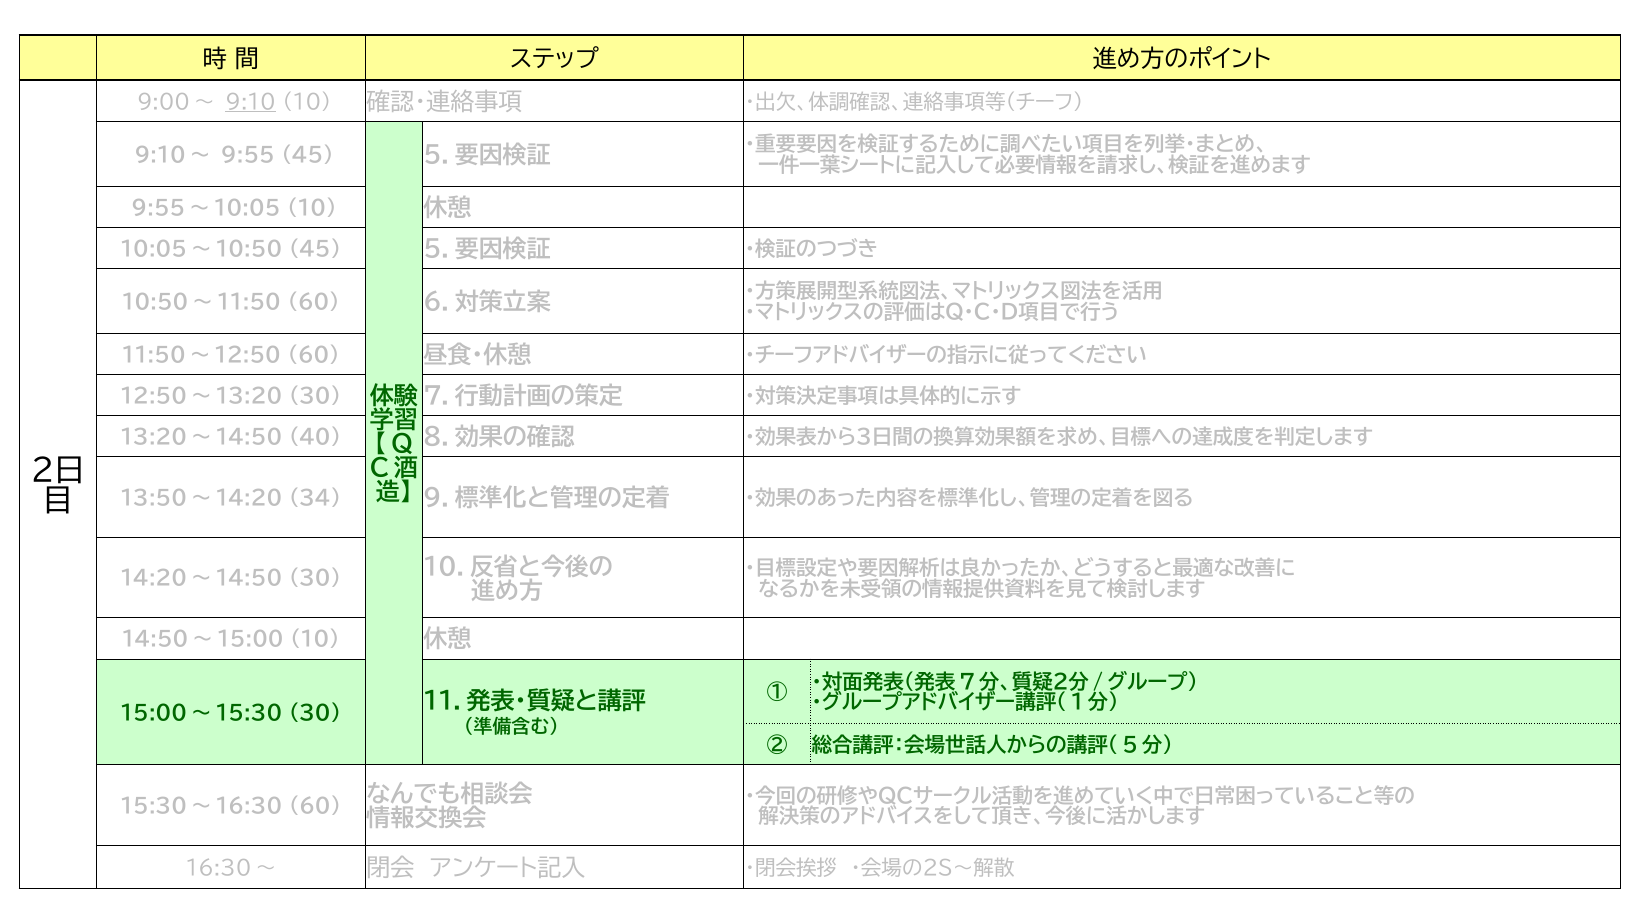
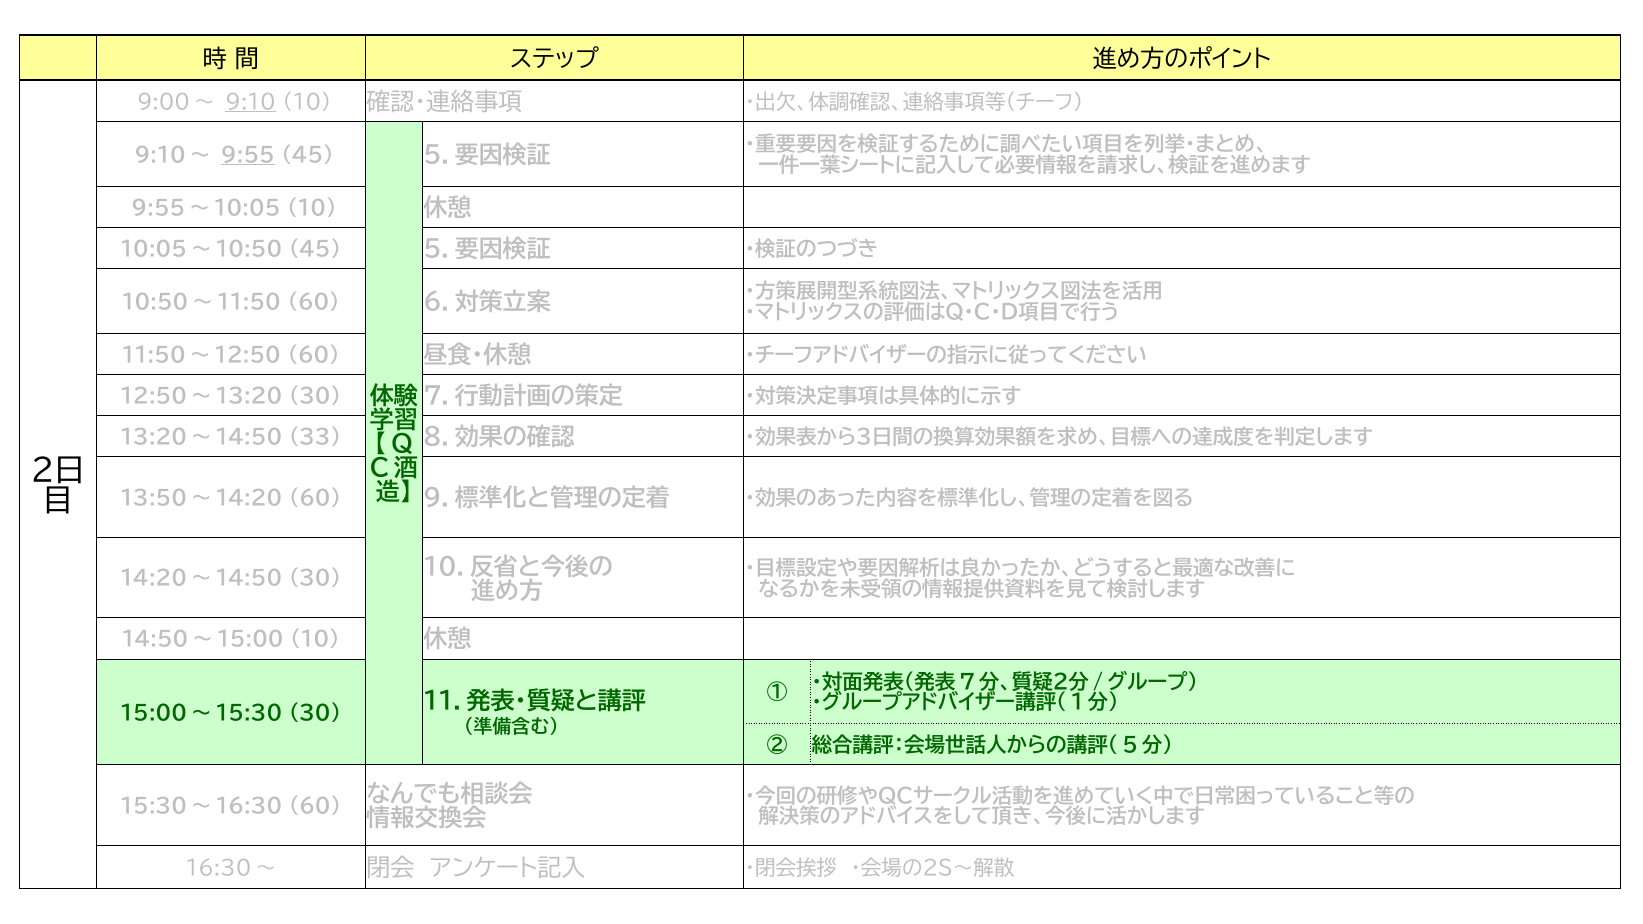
9:55 underline: none -> present (248, 155)
40: 40 -> 33 (315, 438)
13:50～14:20 34: 34 -> 60 (315, 499)
